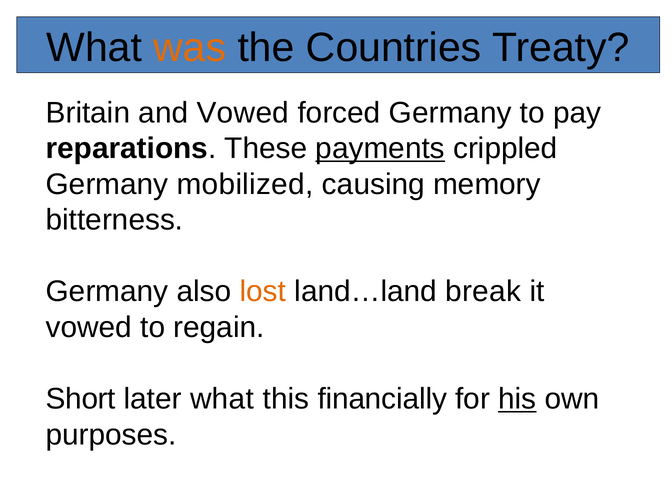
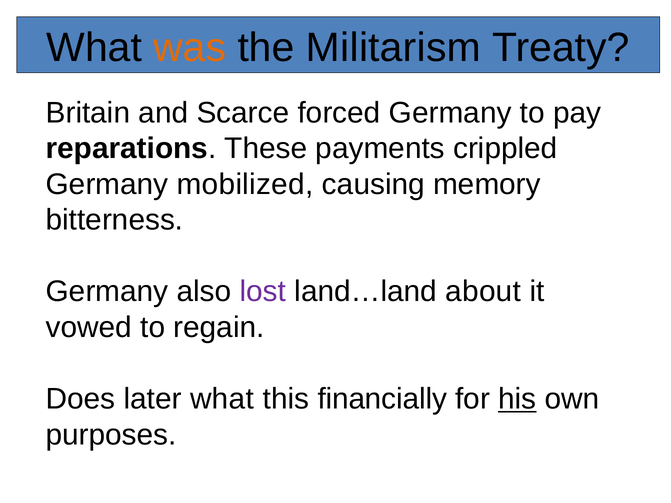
Countries: Countries -> Militarism (394, 48)
and Vowed: Vowed -> Scarce (243, 113)
payments underline: present -> none (380, 149)
lost colour: orange -> purple (263, 292)
break: break -> about (483, 292)
Short: Short -> Does (81, 399)
